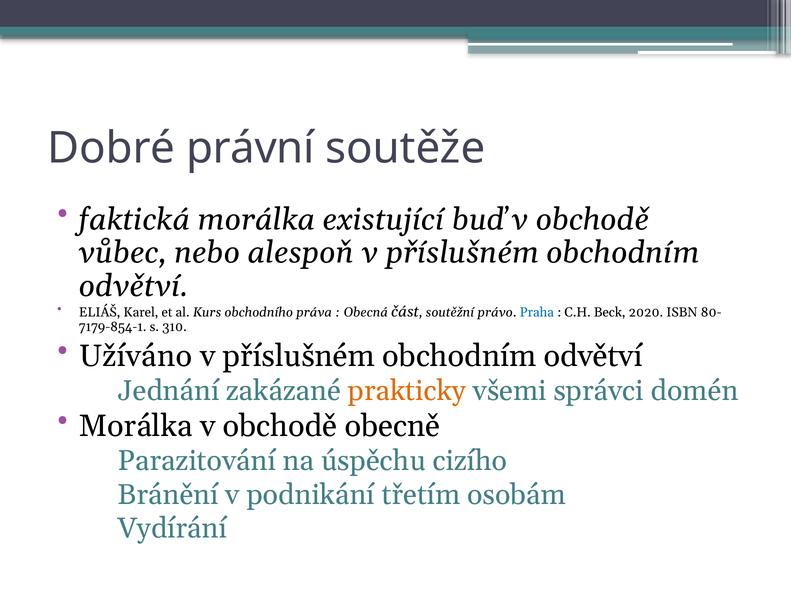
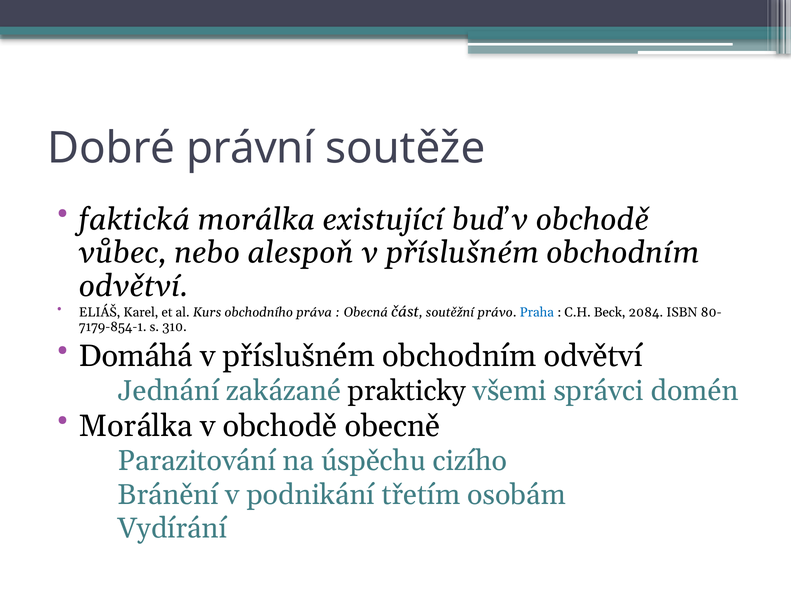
2020: 2020 -> 2084 (646, 312)
Užíváno: Užíváno -> Domáhá (136, 356)
prakticky colour: orange -> black (407, 390)
